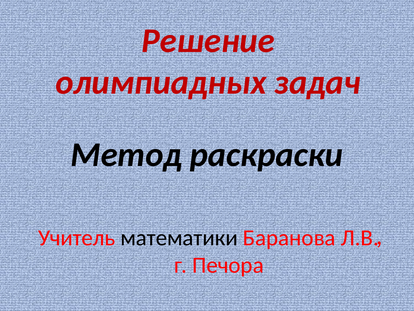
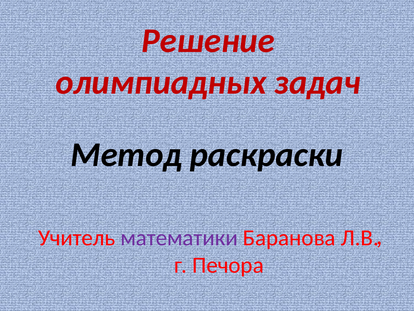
математики colour: black -> purple (179, 237)
